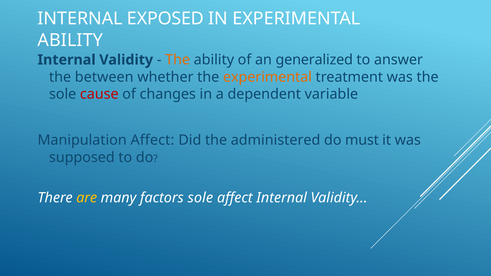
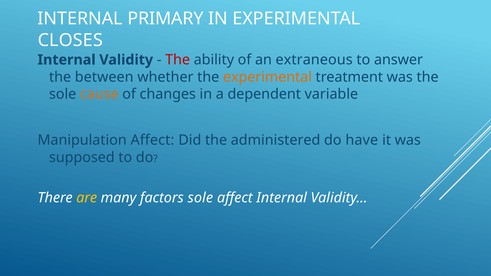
EXPOSED: EXPOSED -> PRIMARY (165, 19)
ABILITY: ABILITY -> CLOSES (70, 40)
The colour: orange -> red (178, 60)
generalized: generalized -> extraneous (314, 60)
cause colour: red -> orange (99, 94)
must: must -> have (362, 140)
